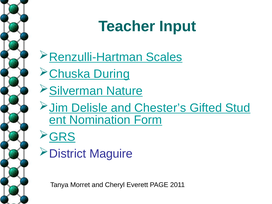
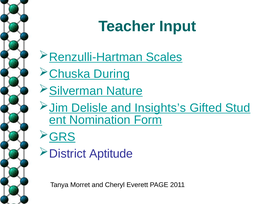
Chester’s: Chester’s -> Insights’s (160, 108)
Maguire: Maguire -> Aptitude (111, 154)
